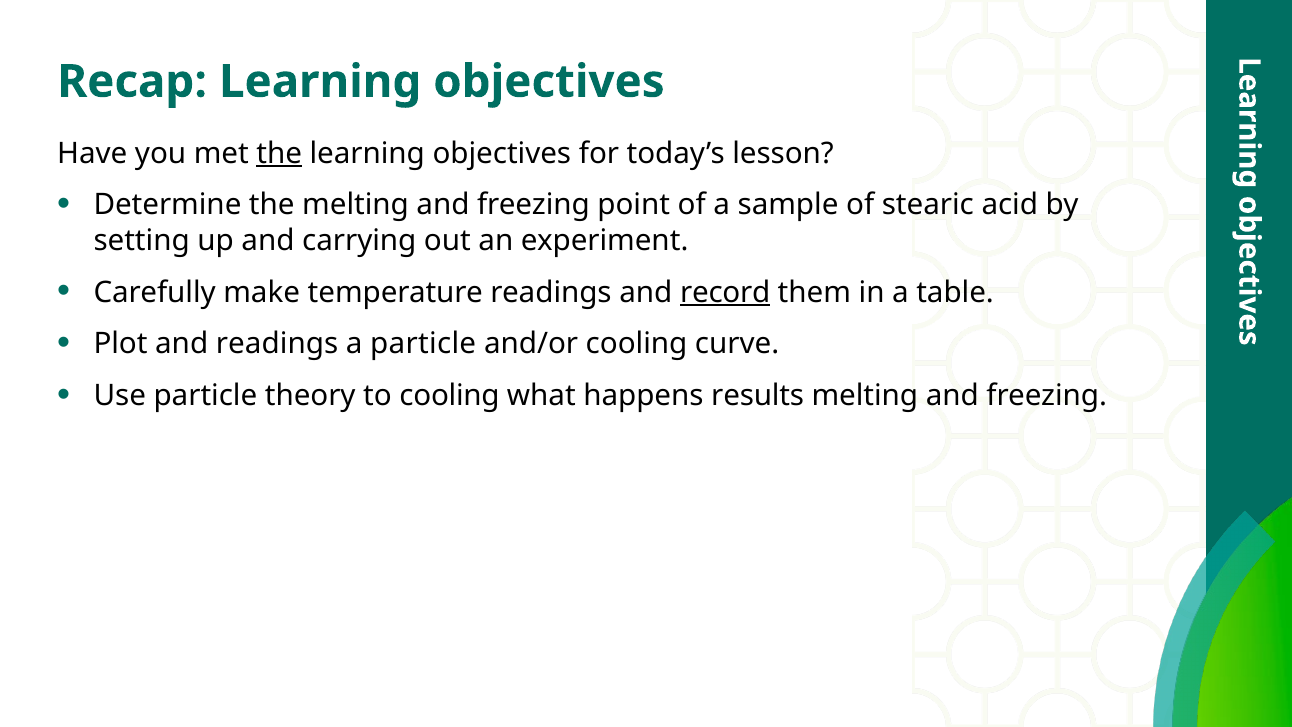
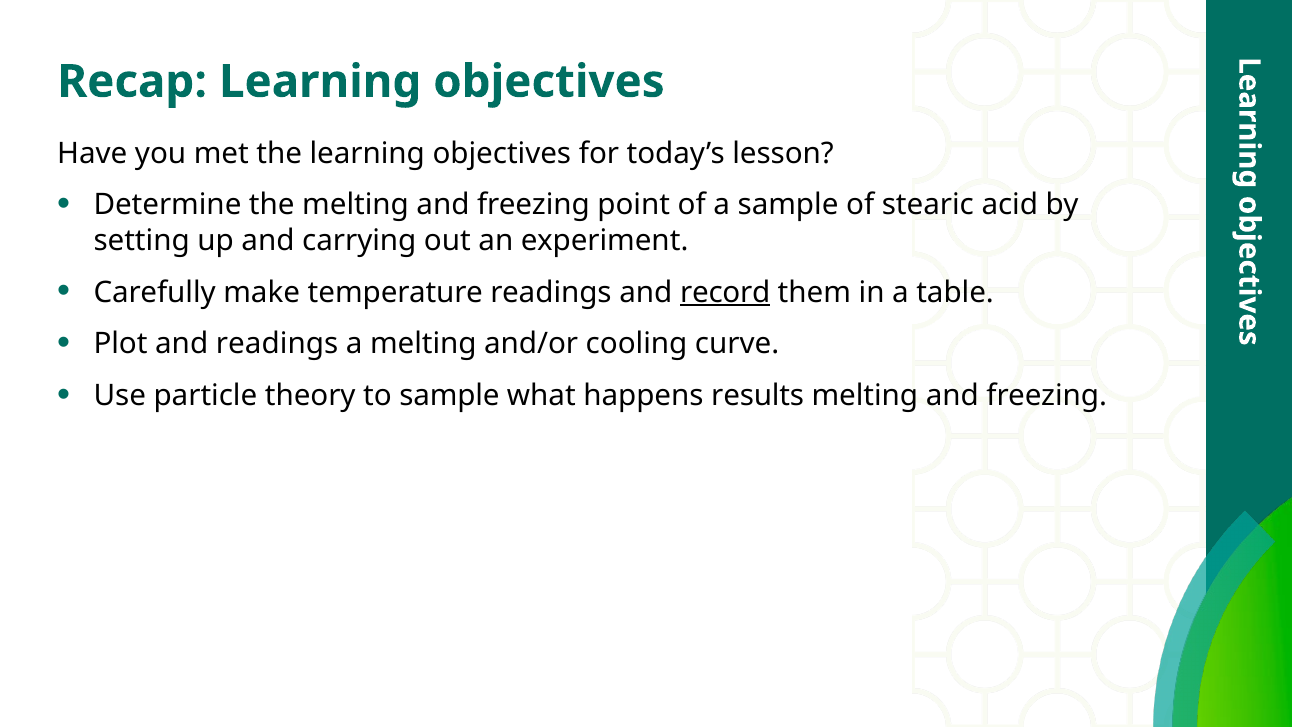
the underline: present -> none (279, 153)
a particle: particle -> melting (423, 344)
to cooling: cooling -> sample (450, 395)
